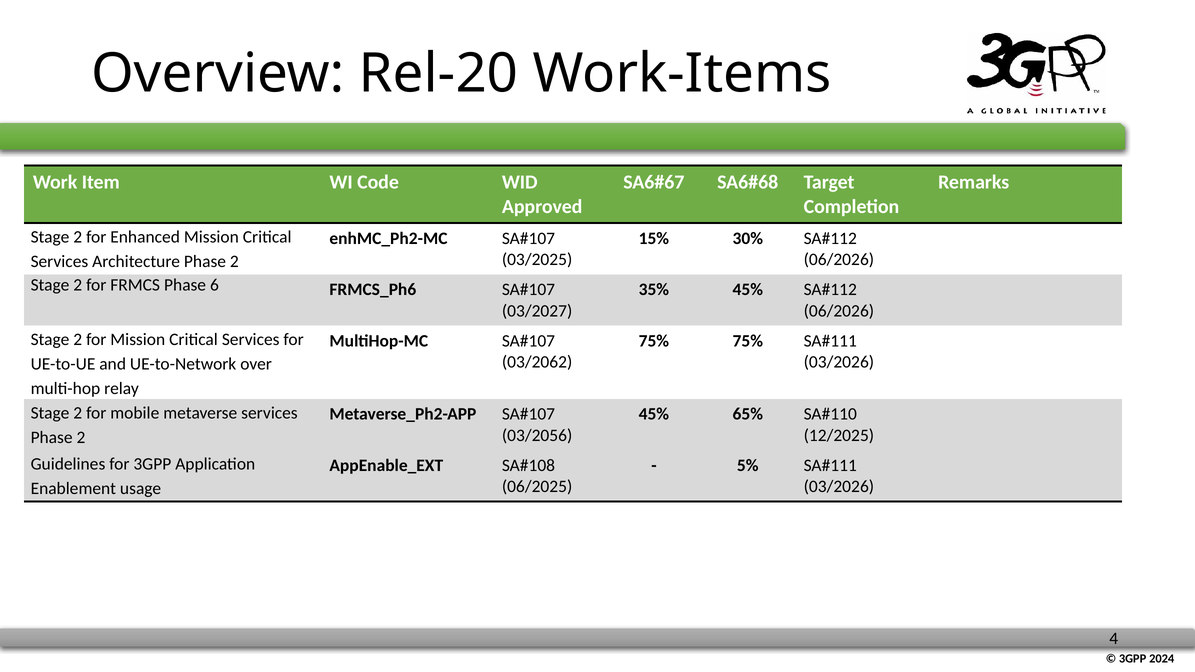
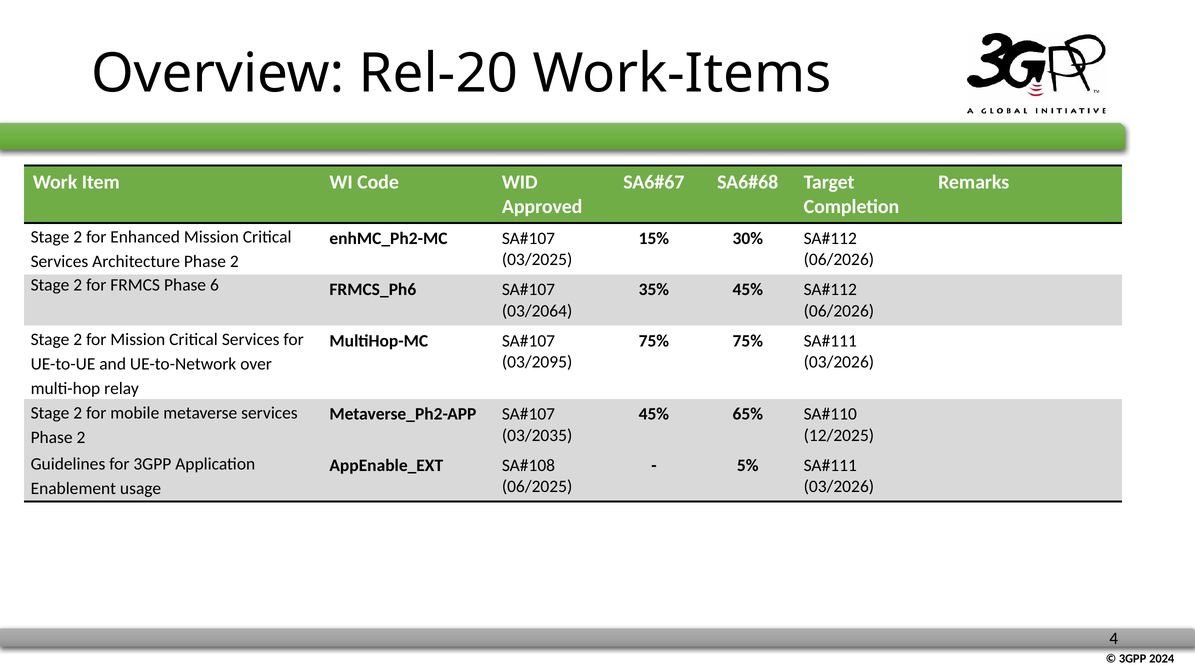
03/2027: 03/2027 -> 03/2064 (537, 311)
03/2062: 03/2062 -> 03/2095 (537, 362)
03/2056: 03/2056 -> 03/2035 (537, 435)
